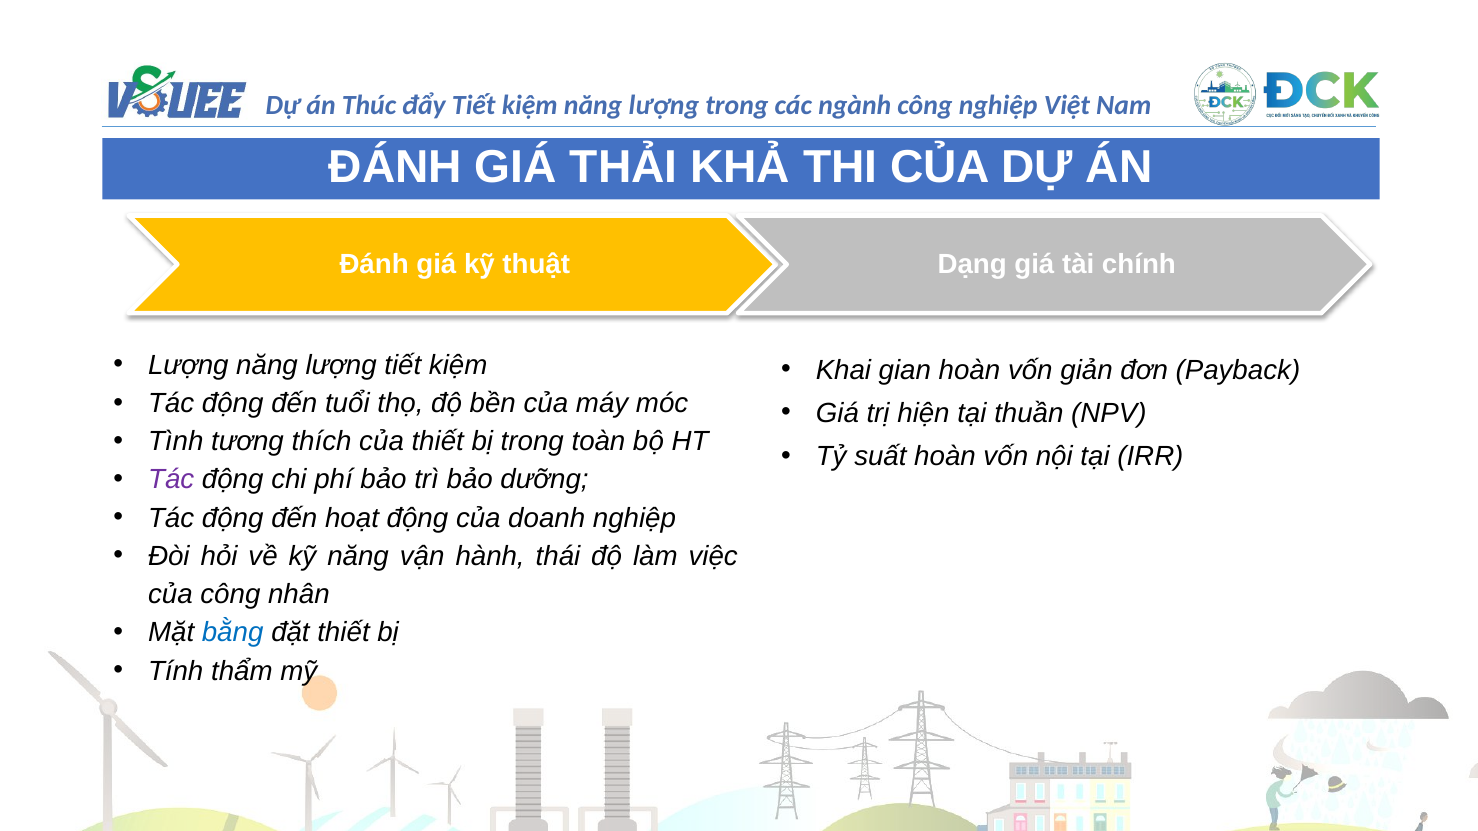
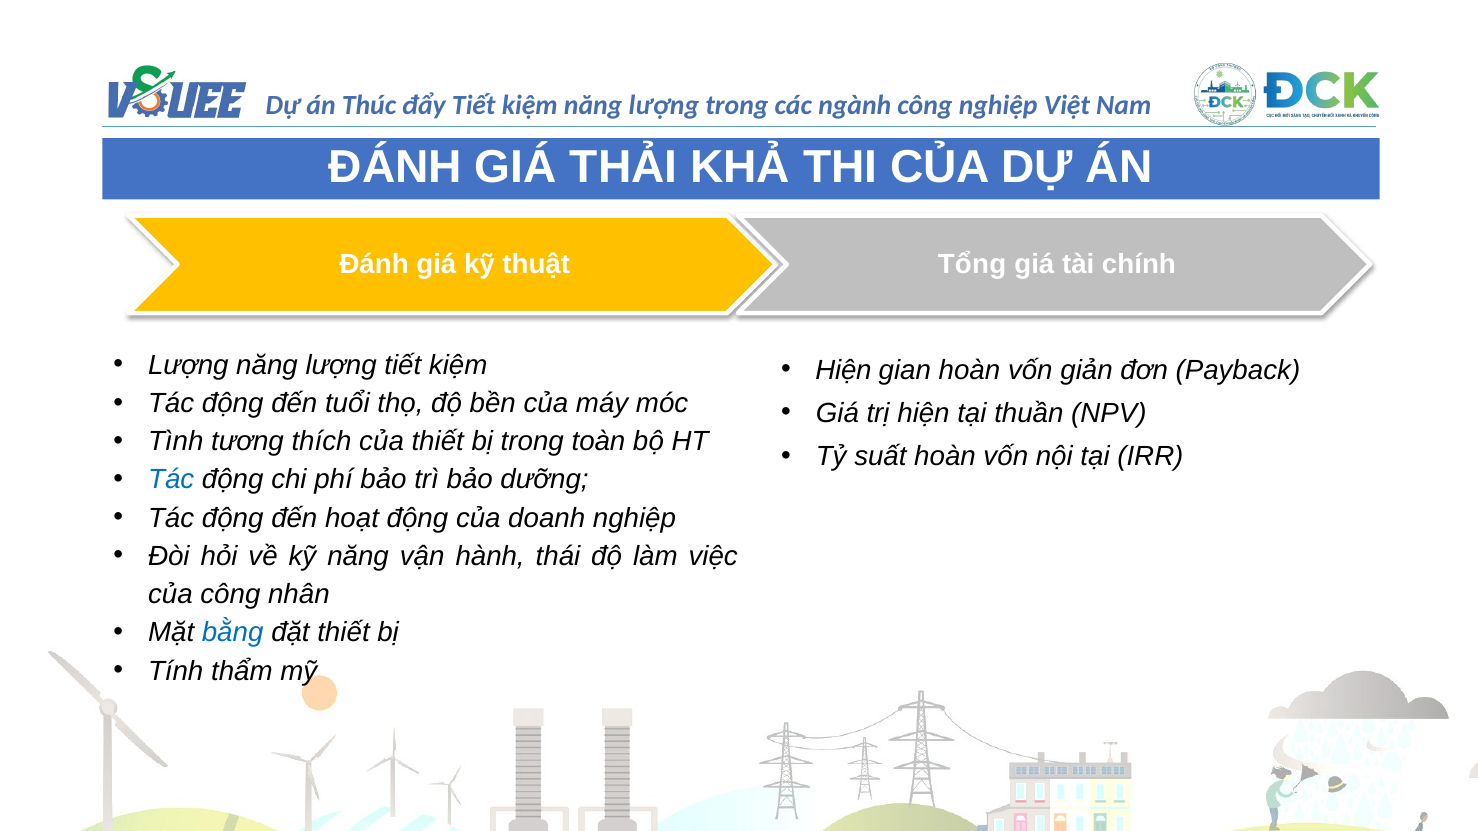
Dạng: Dạng -> Tổng (972, 264)
Khai: Khai -> Hiện (844, 370)
Tác colour: purple -> blue (171, 480)
